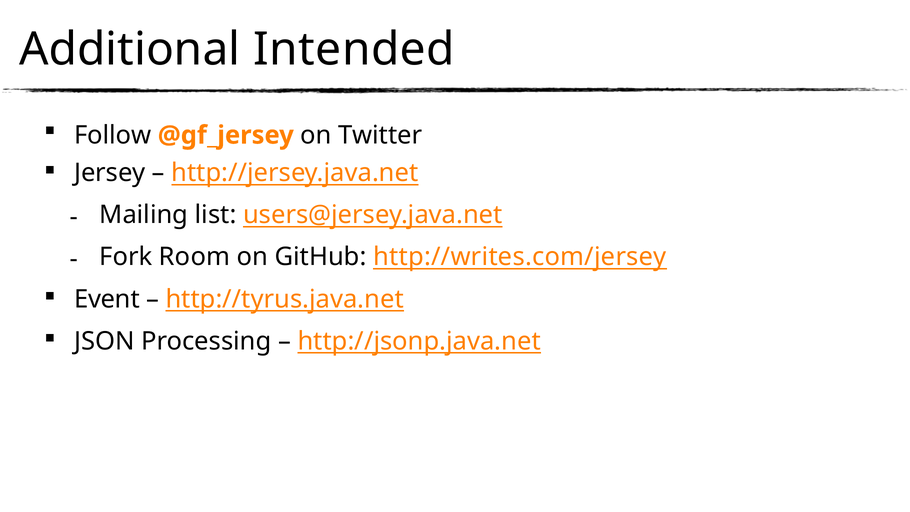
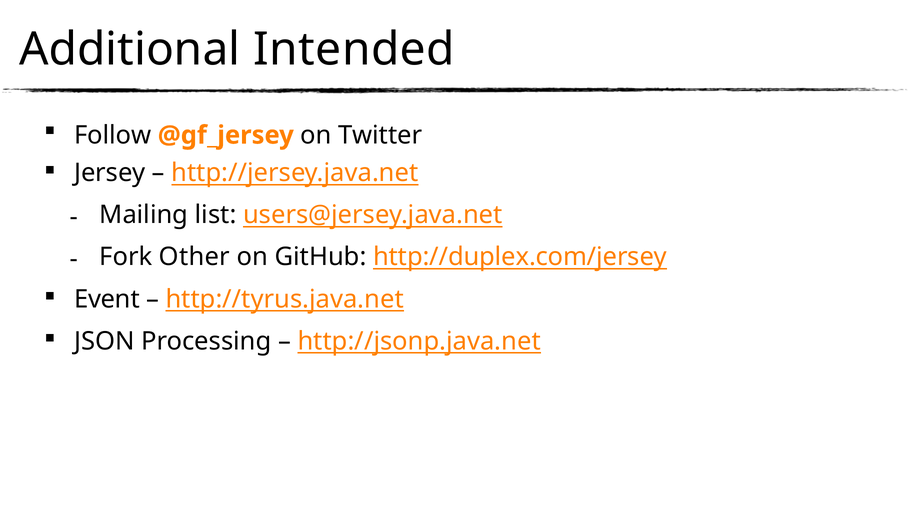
Room: Room -> Other (194, 257)
http://writes.com/jersey: http://writes.com/jersey -> http://duplex.com/jersey (520, 257)
